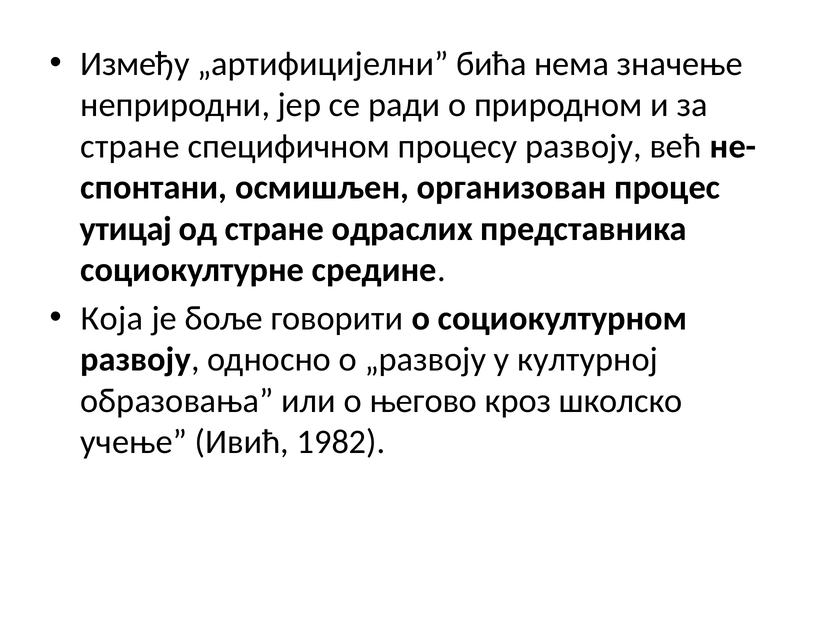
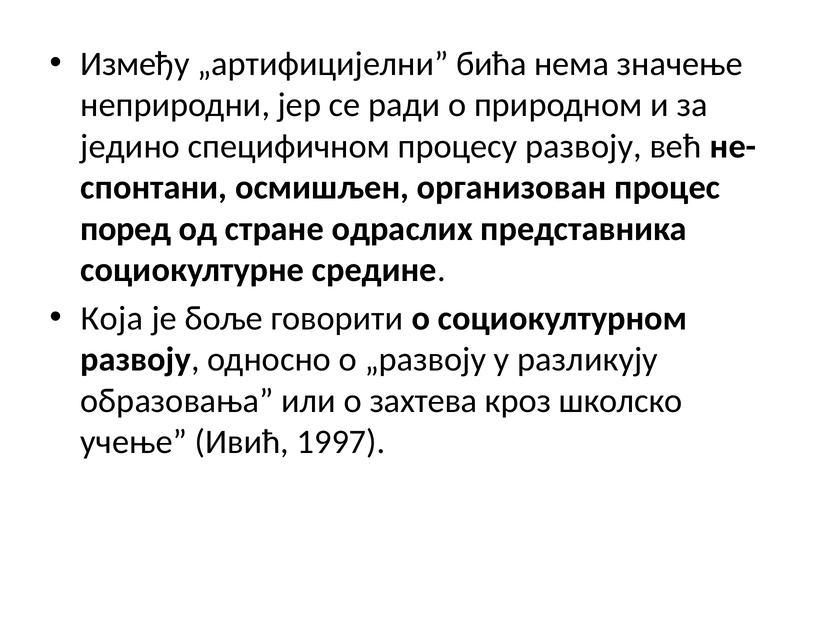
стране: стране -> једино (130, 146)
утицај: утицај -> поред (126, 229)
културној: културној -> разликују (588, 359)
његово: његово -> захтева (423, 401)
1982: 1982 -> 1997 (341, 442)
